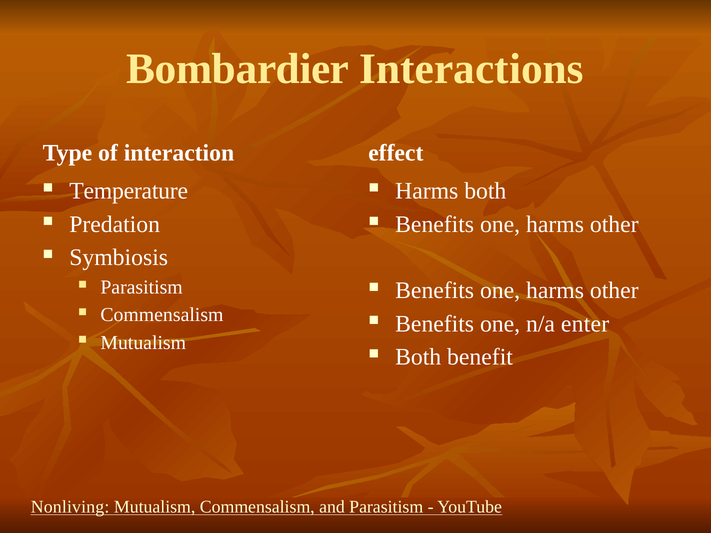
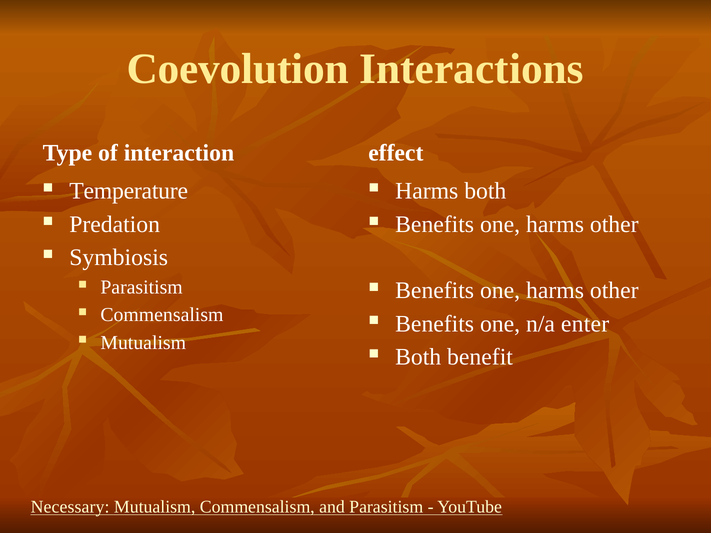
Bombardier: Bombardier -> Coevolution (238, 69)
Nonliving: Nonliving -> Necessary (70, 507)
